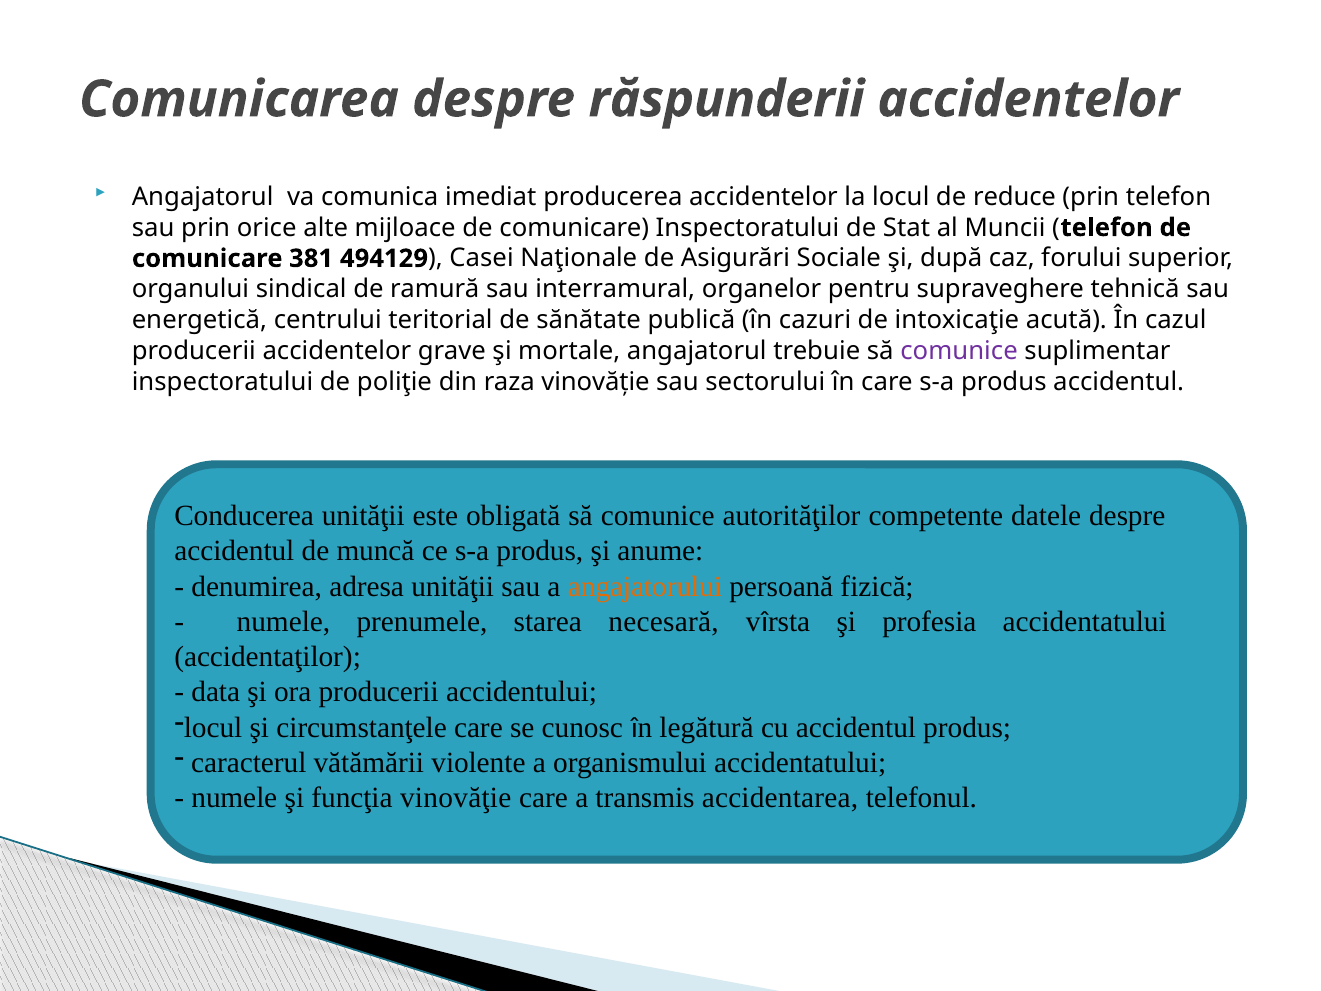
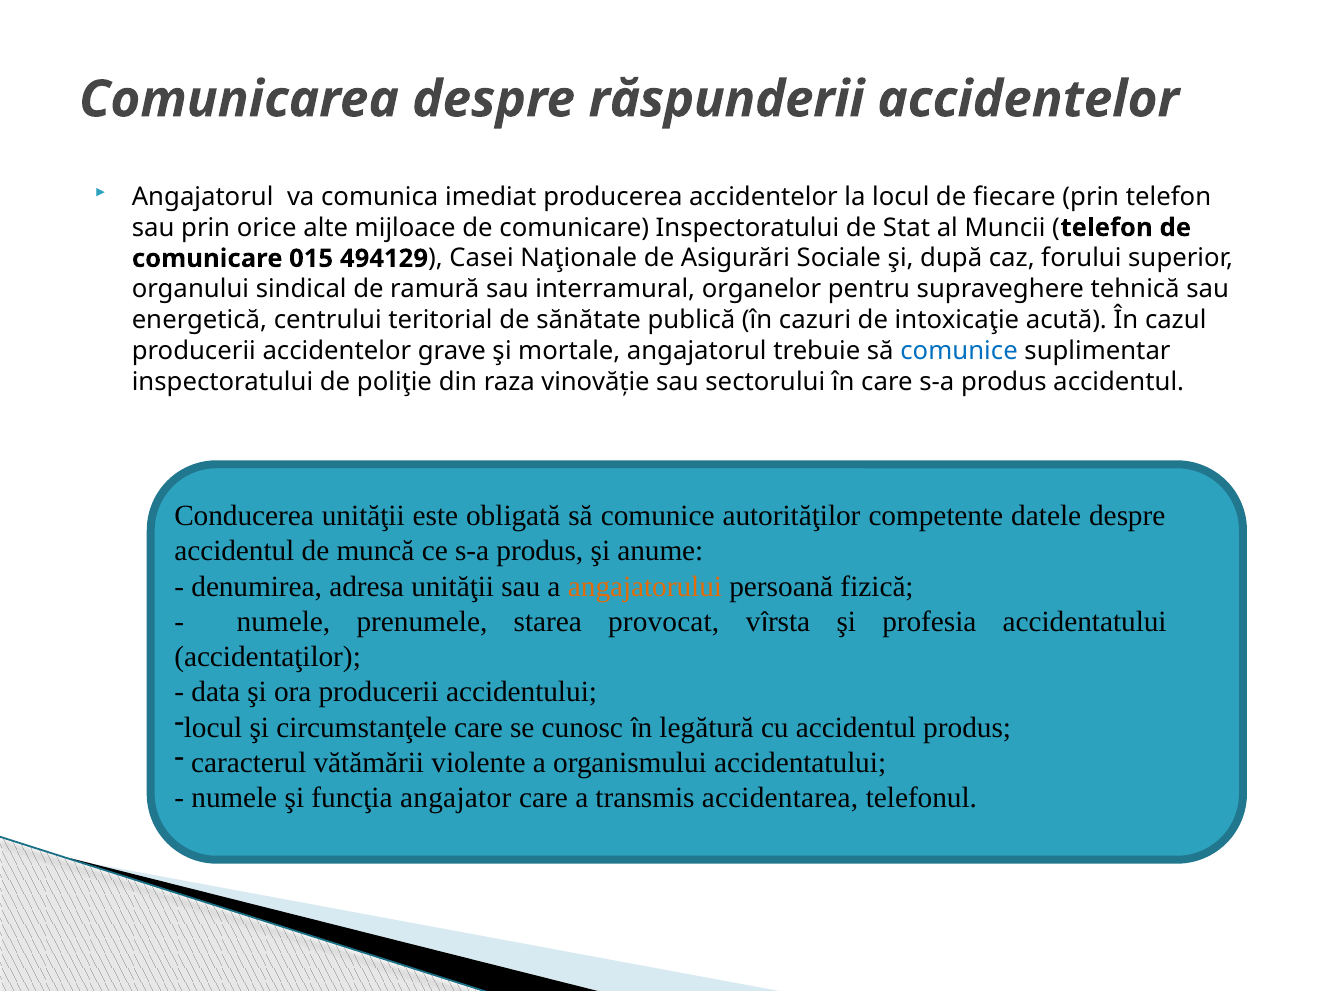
reduce: reduce -> fiecare (1014, 197)
381: 381 -> 015 (311, 258)
comunice colour: purple -> blue (959, 351)
necesară: necesară -> provocat (664, 622)
vinovăţie: vinovăţie -> angajator (456, 798)
